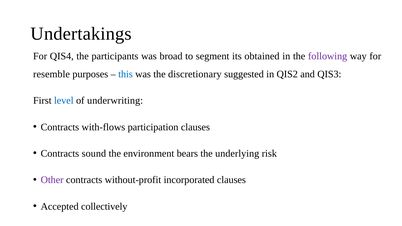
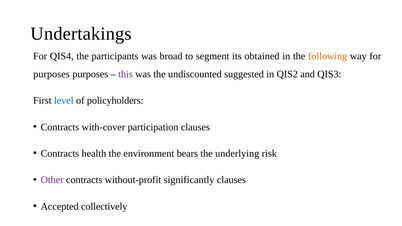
following colour: purple -> orange (328, 56)
resemble: resemble -> purposes (52, 74)
this colour: blue -> purple (126, 74)
discretionary: discretionary -> undiscounted (195, 74)
underwriting: underwriting -> policyholders (115, 101)
with-flows: with-flows -> with-cover (103, 127)
sound: sound -> health (94, 154)
incorporated: incorporated -> significantly (189, 180)
